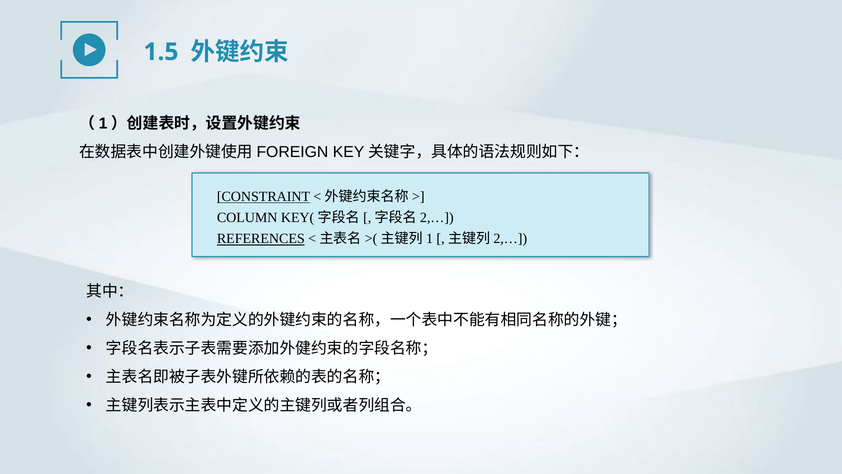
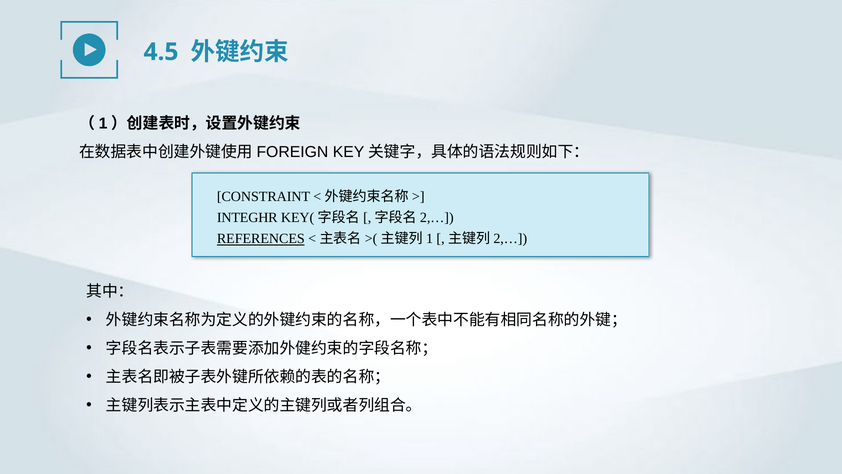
1.5: 1.5 -> 4.5 (161, 52)
CONSTRAINT underline: present -> none (264, 197)
COLUMN: COLUMN -> INTEGHR (247, 218)
